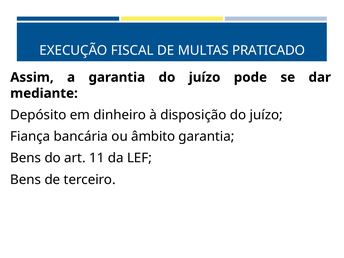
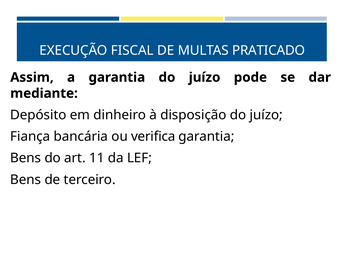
âmbito: âmbito -> verifica (153, 136)
